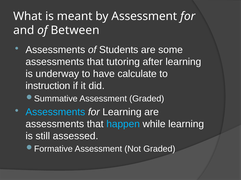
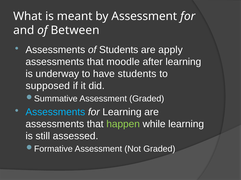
some: some -> apply (170, 50)
tutoring: tutoring -> moodle (123, 62)
have calculate: calculate -> students (137, 74)
instruction: instruction -> supposed (48, 86)
happen colour: light blue -> light green (123, 125)
